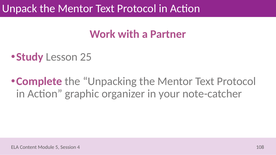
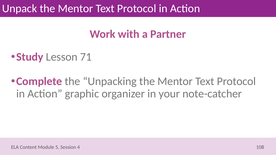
25: 25 -> 71 (86, 57)
